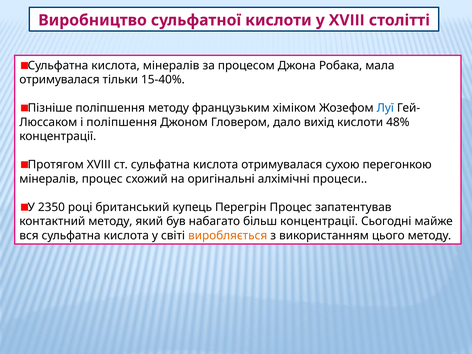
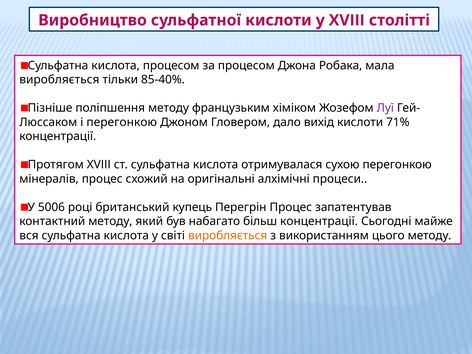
кислота мінералів: мінералів -> процесом (171, 66)
отримувалася: отримувалася -> виробляється (59, 80)
15-40%: 15-40% -> 85-40% (163, 80)
Луї colour: blue -> purple (385, 108)
і поліпшення: поліпшення -> перегонкою (122, 122)
48%: 48% -> 71% (398, 122)
2350: 2350 -> 5006 (51, 207)
